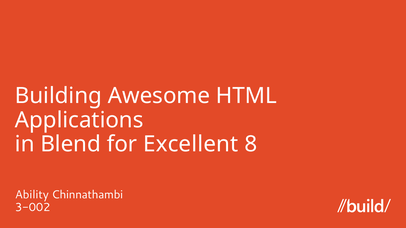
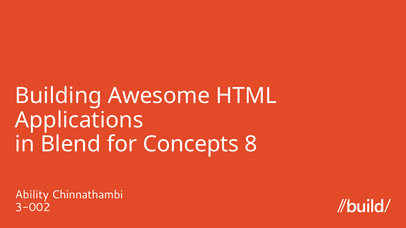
Excellent: Excellent -> Concepts (191, 144)
